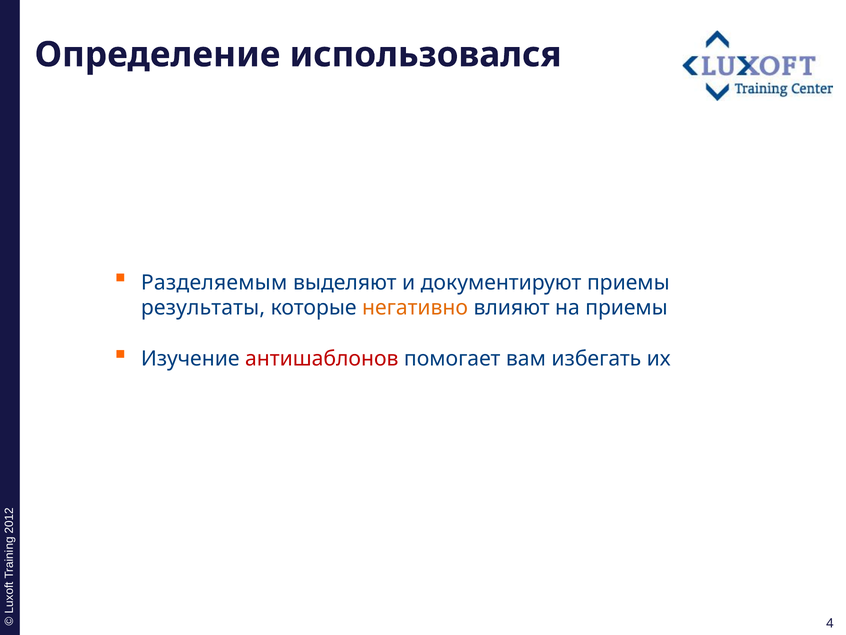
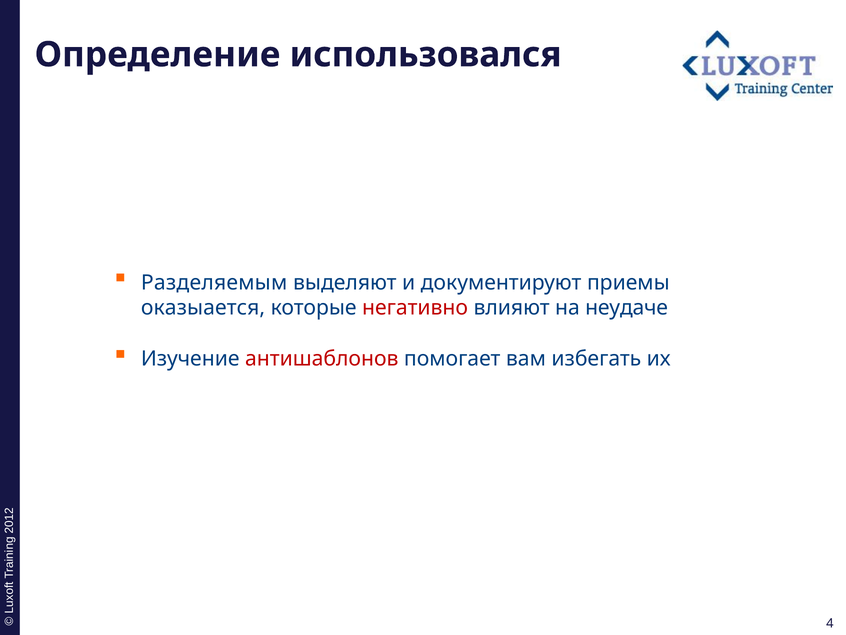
результаты: результаты -> оказыается (203, 308)
негативно colour: orange -> red (415, 308)
на приемы: приемы -> неудаче (627, 308)
